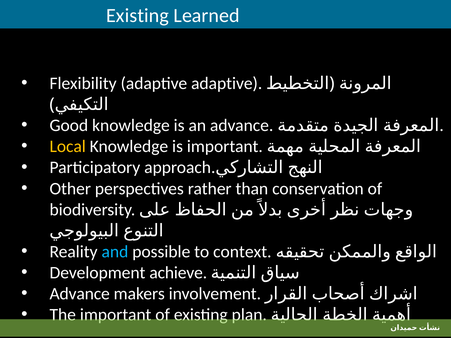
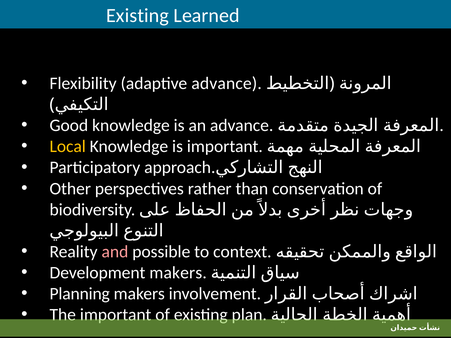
adaptive adaptive: adaptive -> advance (227, 83)
and colour: light blue -> pink (115, 252)
Development achieve: achieve -> makers (178, 273)
Advance: Advance -> Planning (80, 294)
